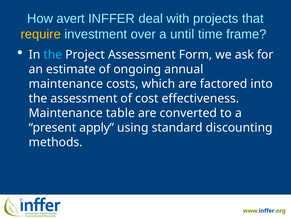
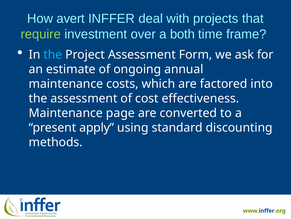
require colour: yellow -> light green (41, 34)
until: until -> both (182, 34)
table: table -> page (120, 113)
